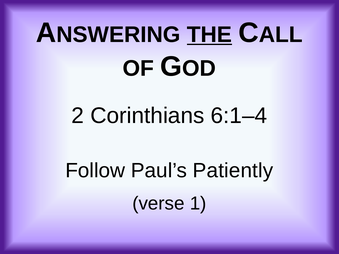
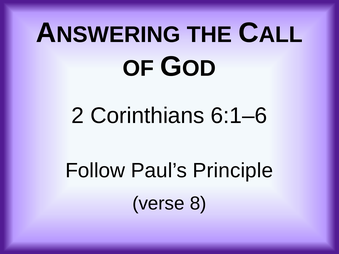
THE underline: present -> none (209, 35)
6:1–4: 6:1–4 -> 6:1–6 (239, 116)
Patiently: Patiently -> Principle (233, 171)
1: 1 -> 8 (198, 204)
